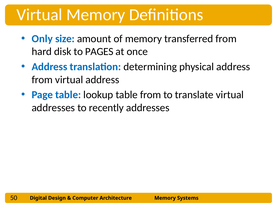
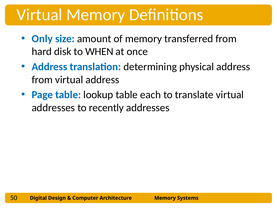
PAGES: PAGES -> WHEN (99, 52)
table from: from -> each (151, 95)
